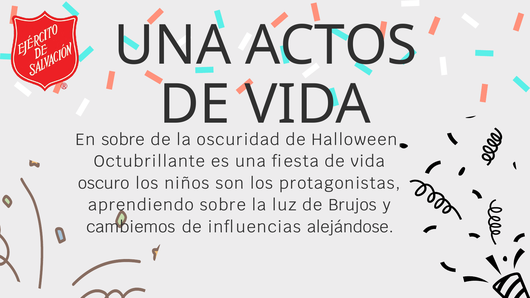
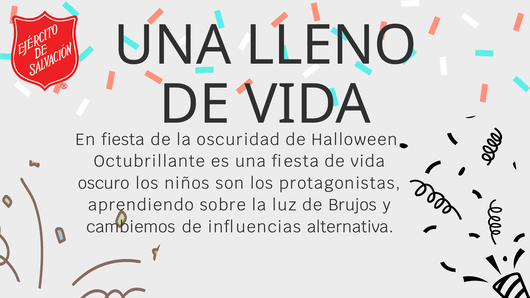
ACTOS: ACTOS -> LLENO (331, 46)
En sobre: sobre -> fiesta (123, 140)
alejándose: alejándose -> alternativa (350, 227)
